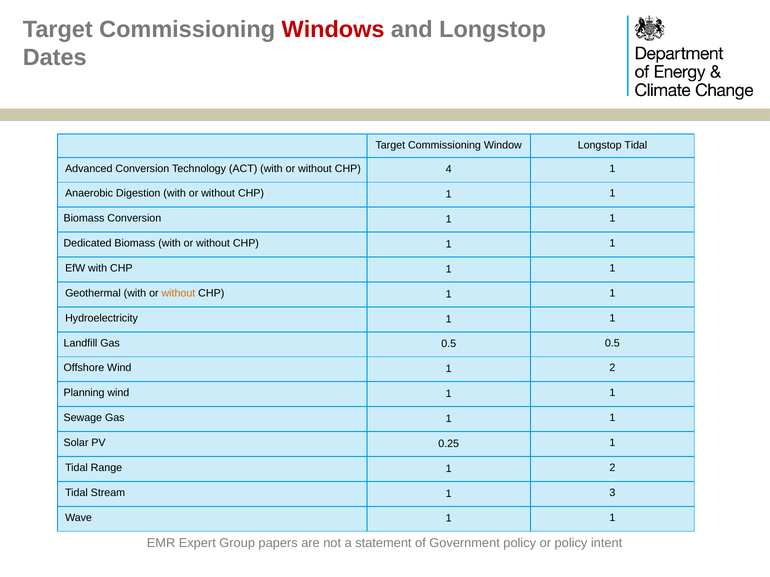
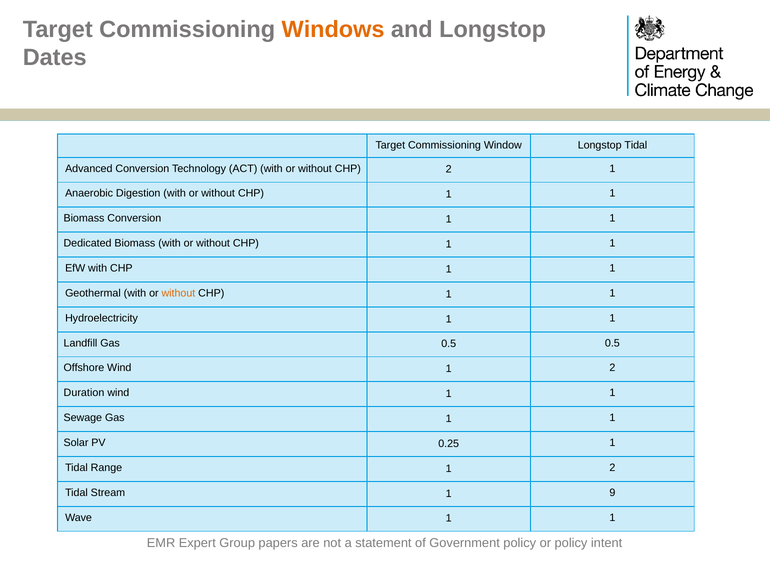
Windows colour: red -> orange (333, 29)
CHP 4: 4 -> 2 (449, 170)
Planning: Planning -> Duration (84, 393)
3: 3 -> 9 (612, 493)
